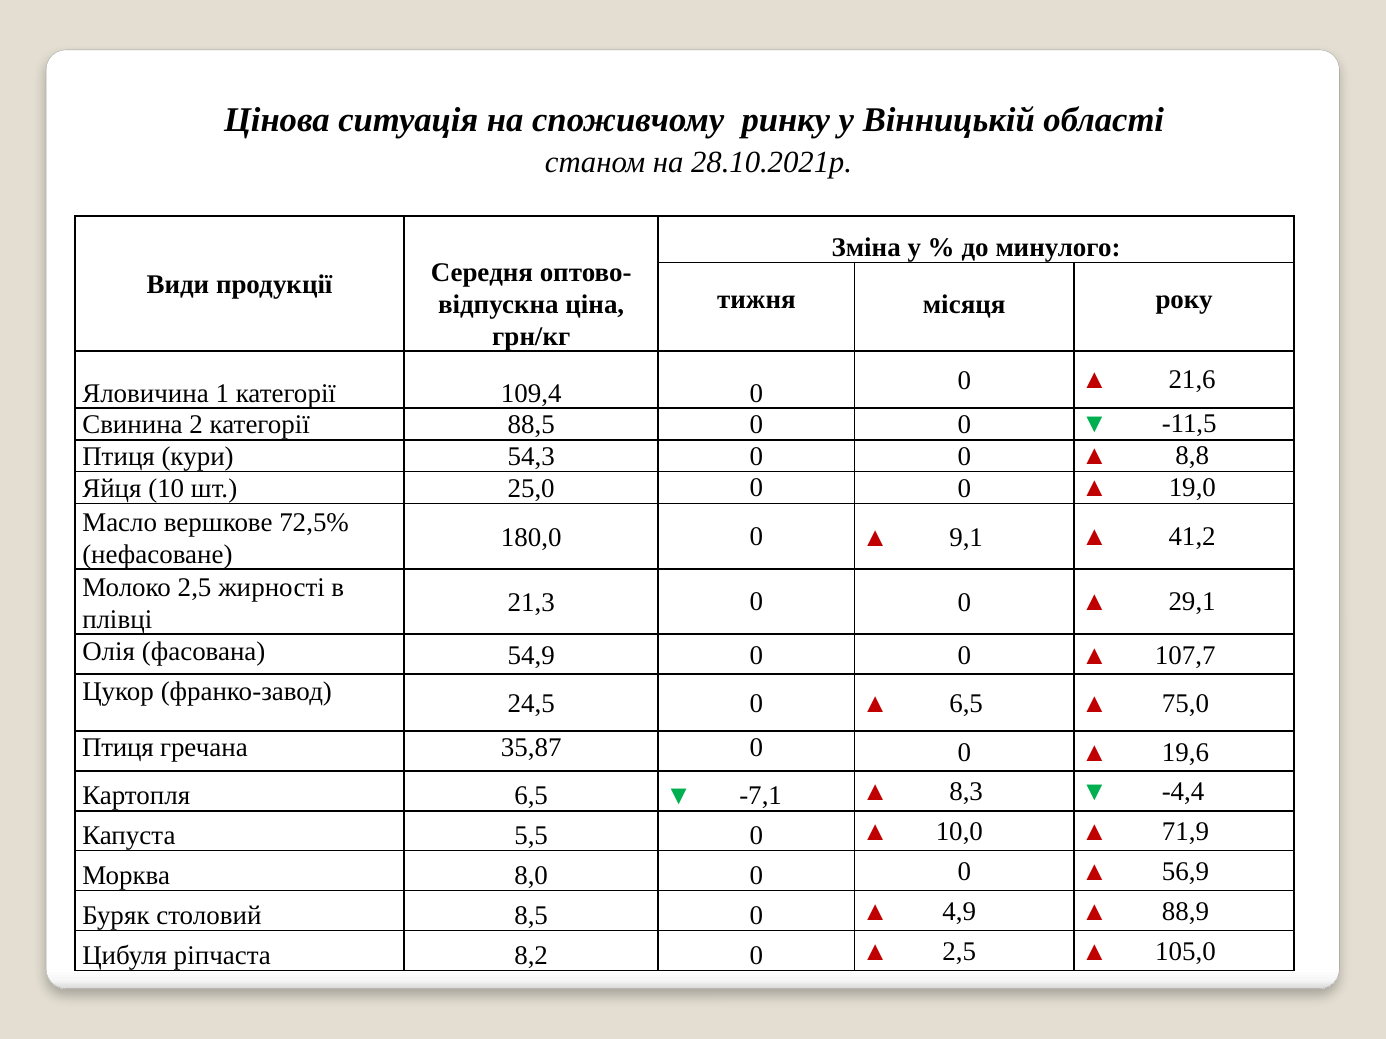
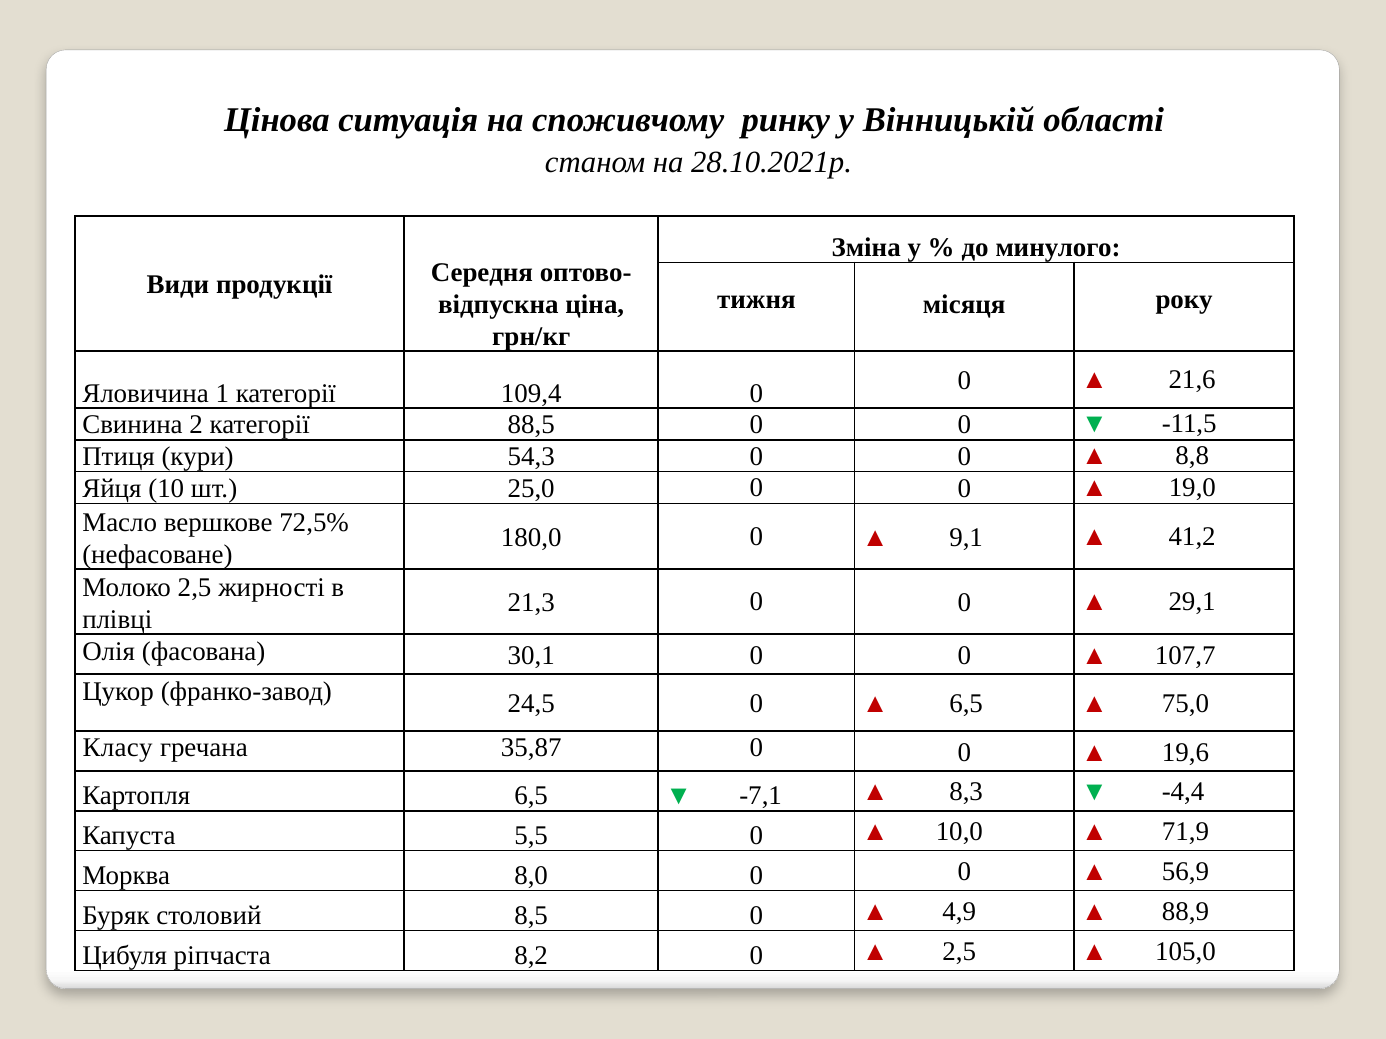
54,9: 54,9 -> 30,1 (531, 656)
Птиця: Птиця -> Класу (118, 748)
